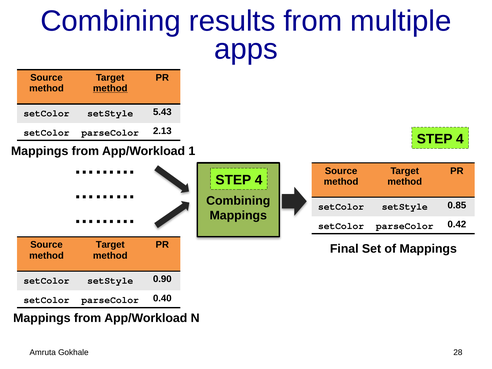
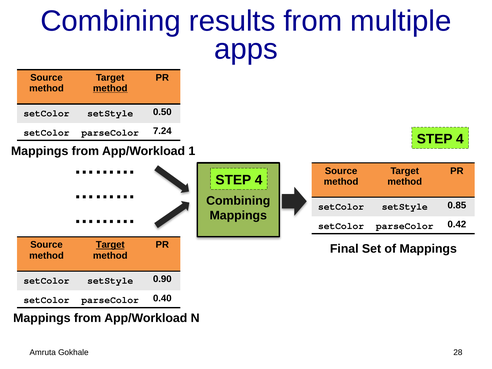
5.43: 5.43 -> 0.50 (162, 112)
2.13: 2.13 -> 7.24 (162, 131)
Target underline: none -> present (110, 245)
